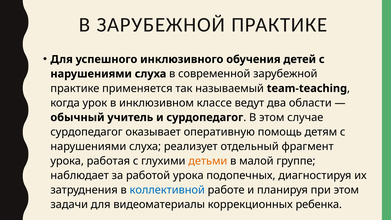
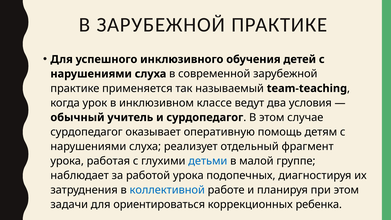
области: области -> условия (310, 103)
детьми colour: orange -> blue (208, 161)
видеоматериалы: видеоматериалы -> ориентироваться (159, 205)
